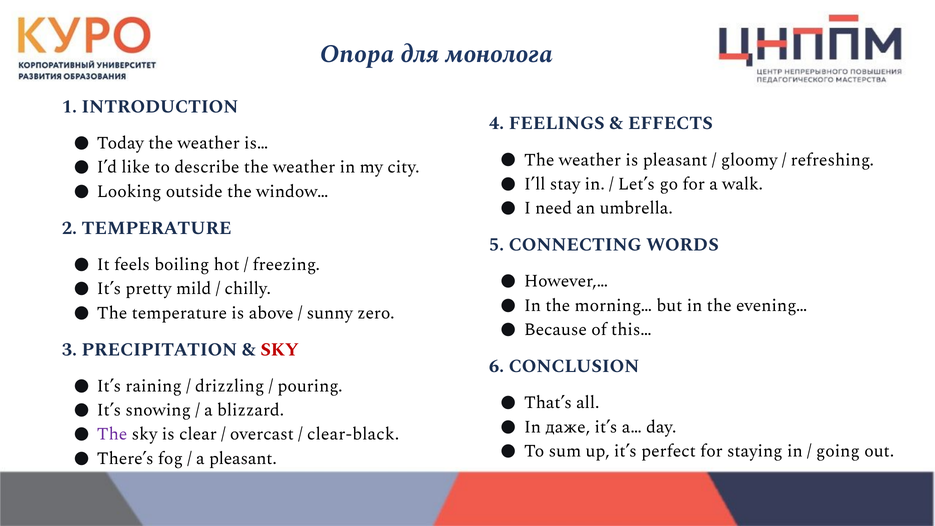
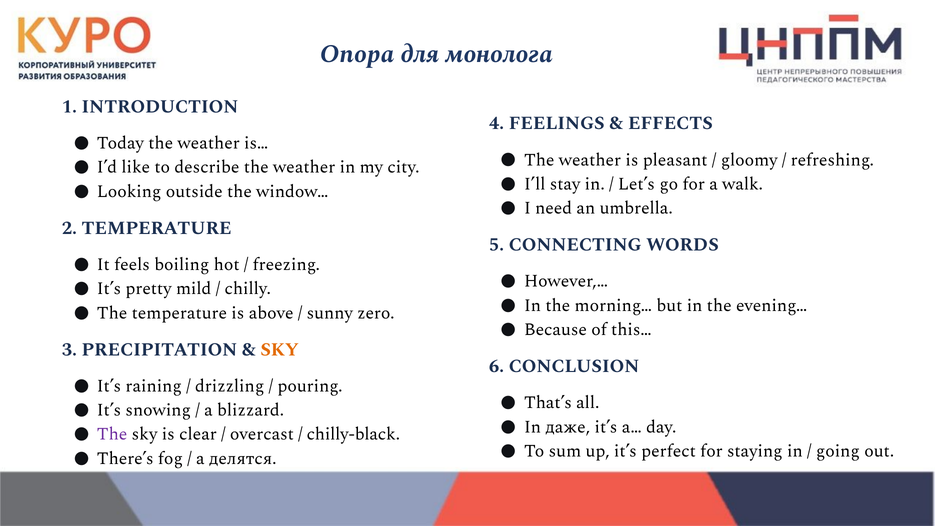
SKY colour: red -> orange (280, 349)
clear-black: clear-black -> chilly-black (353, 434)
a pleasant: pleasant -> делятся (243, 458)
